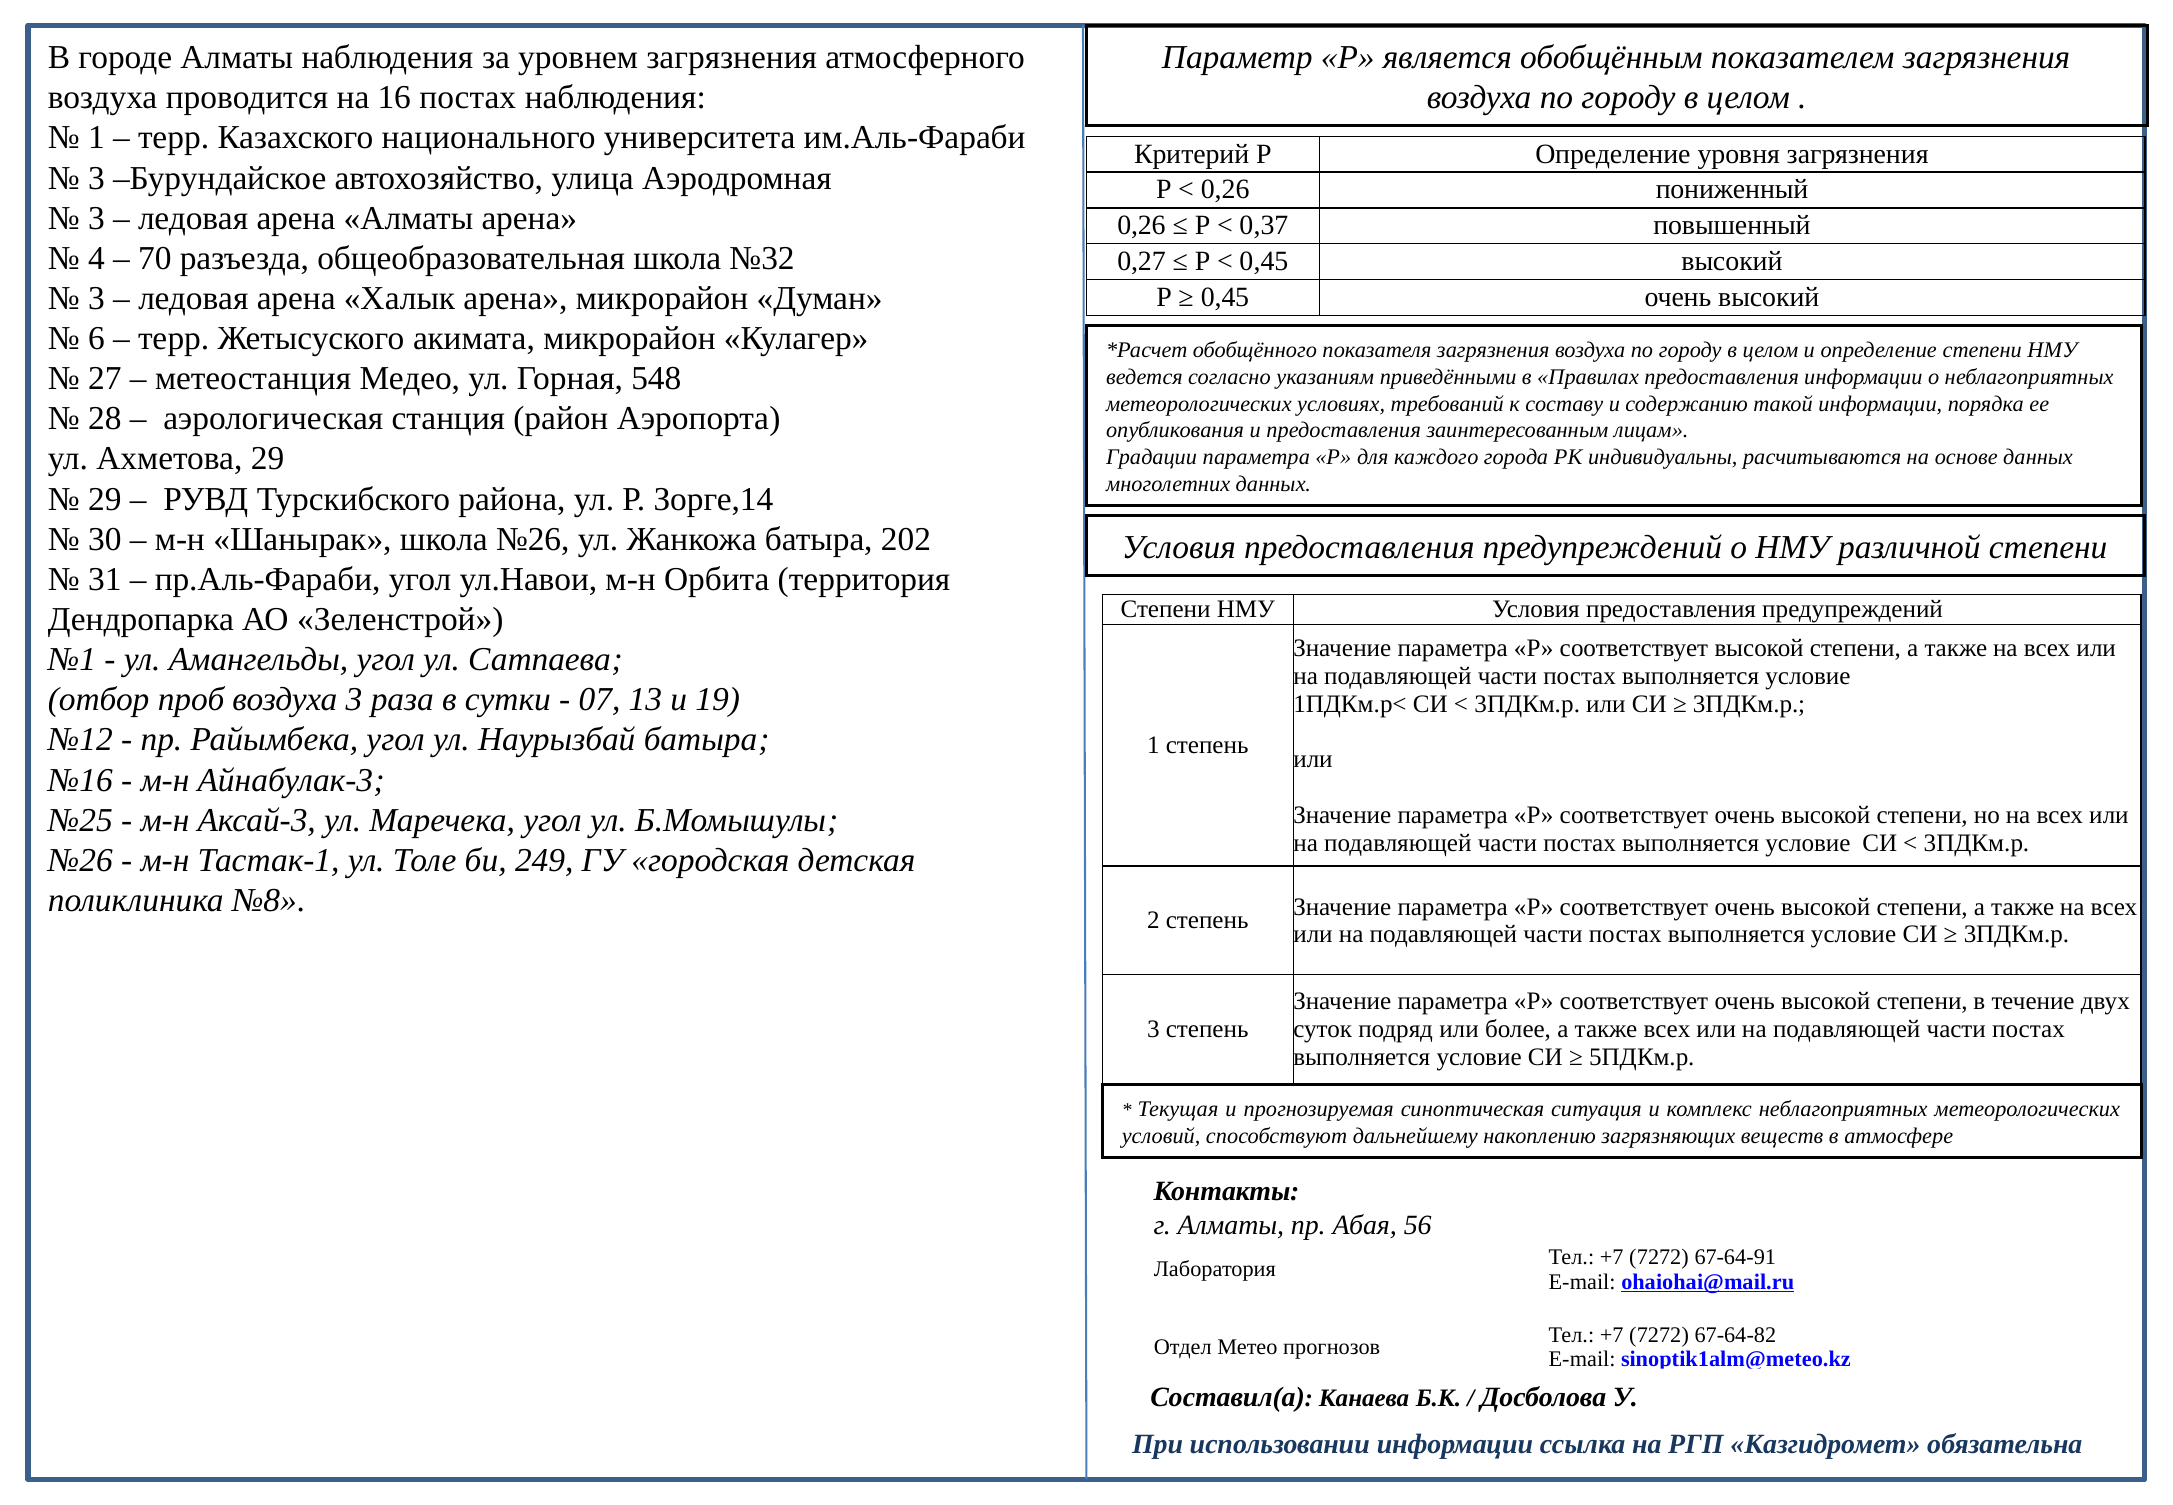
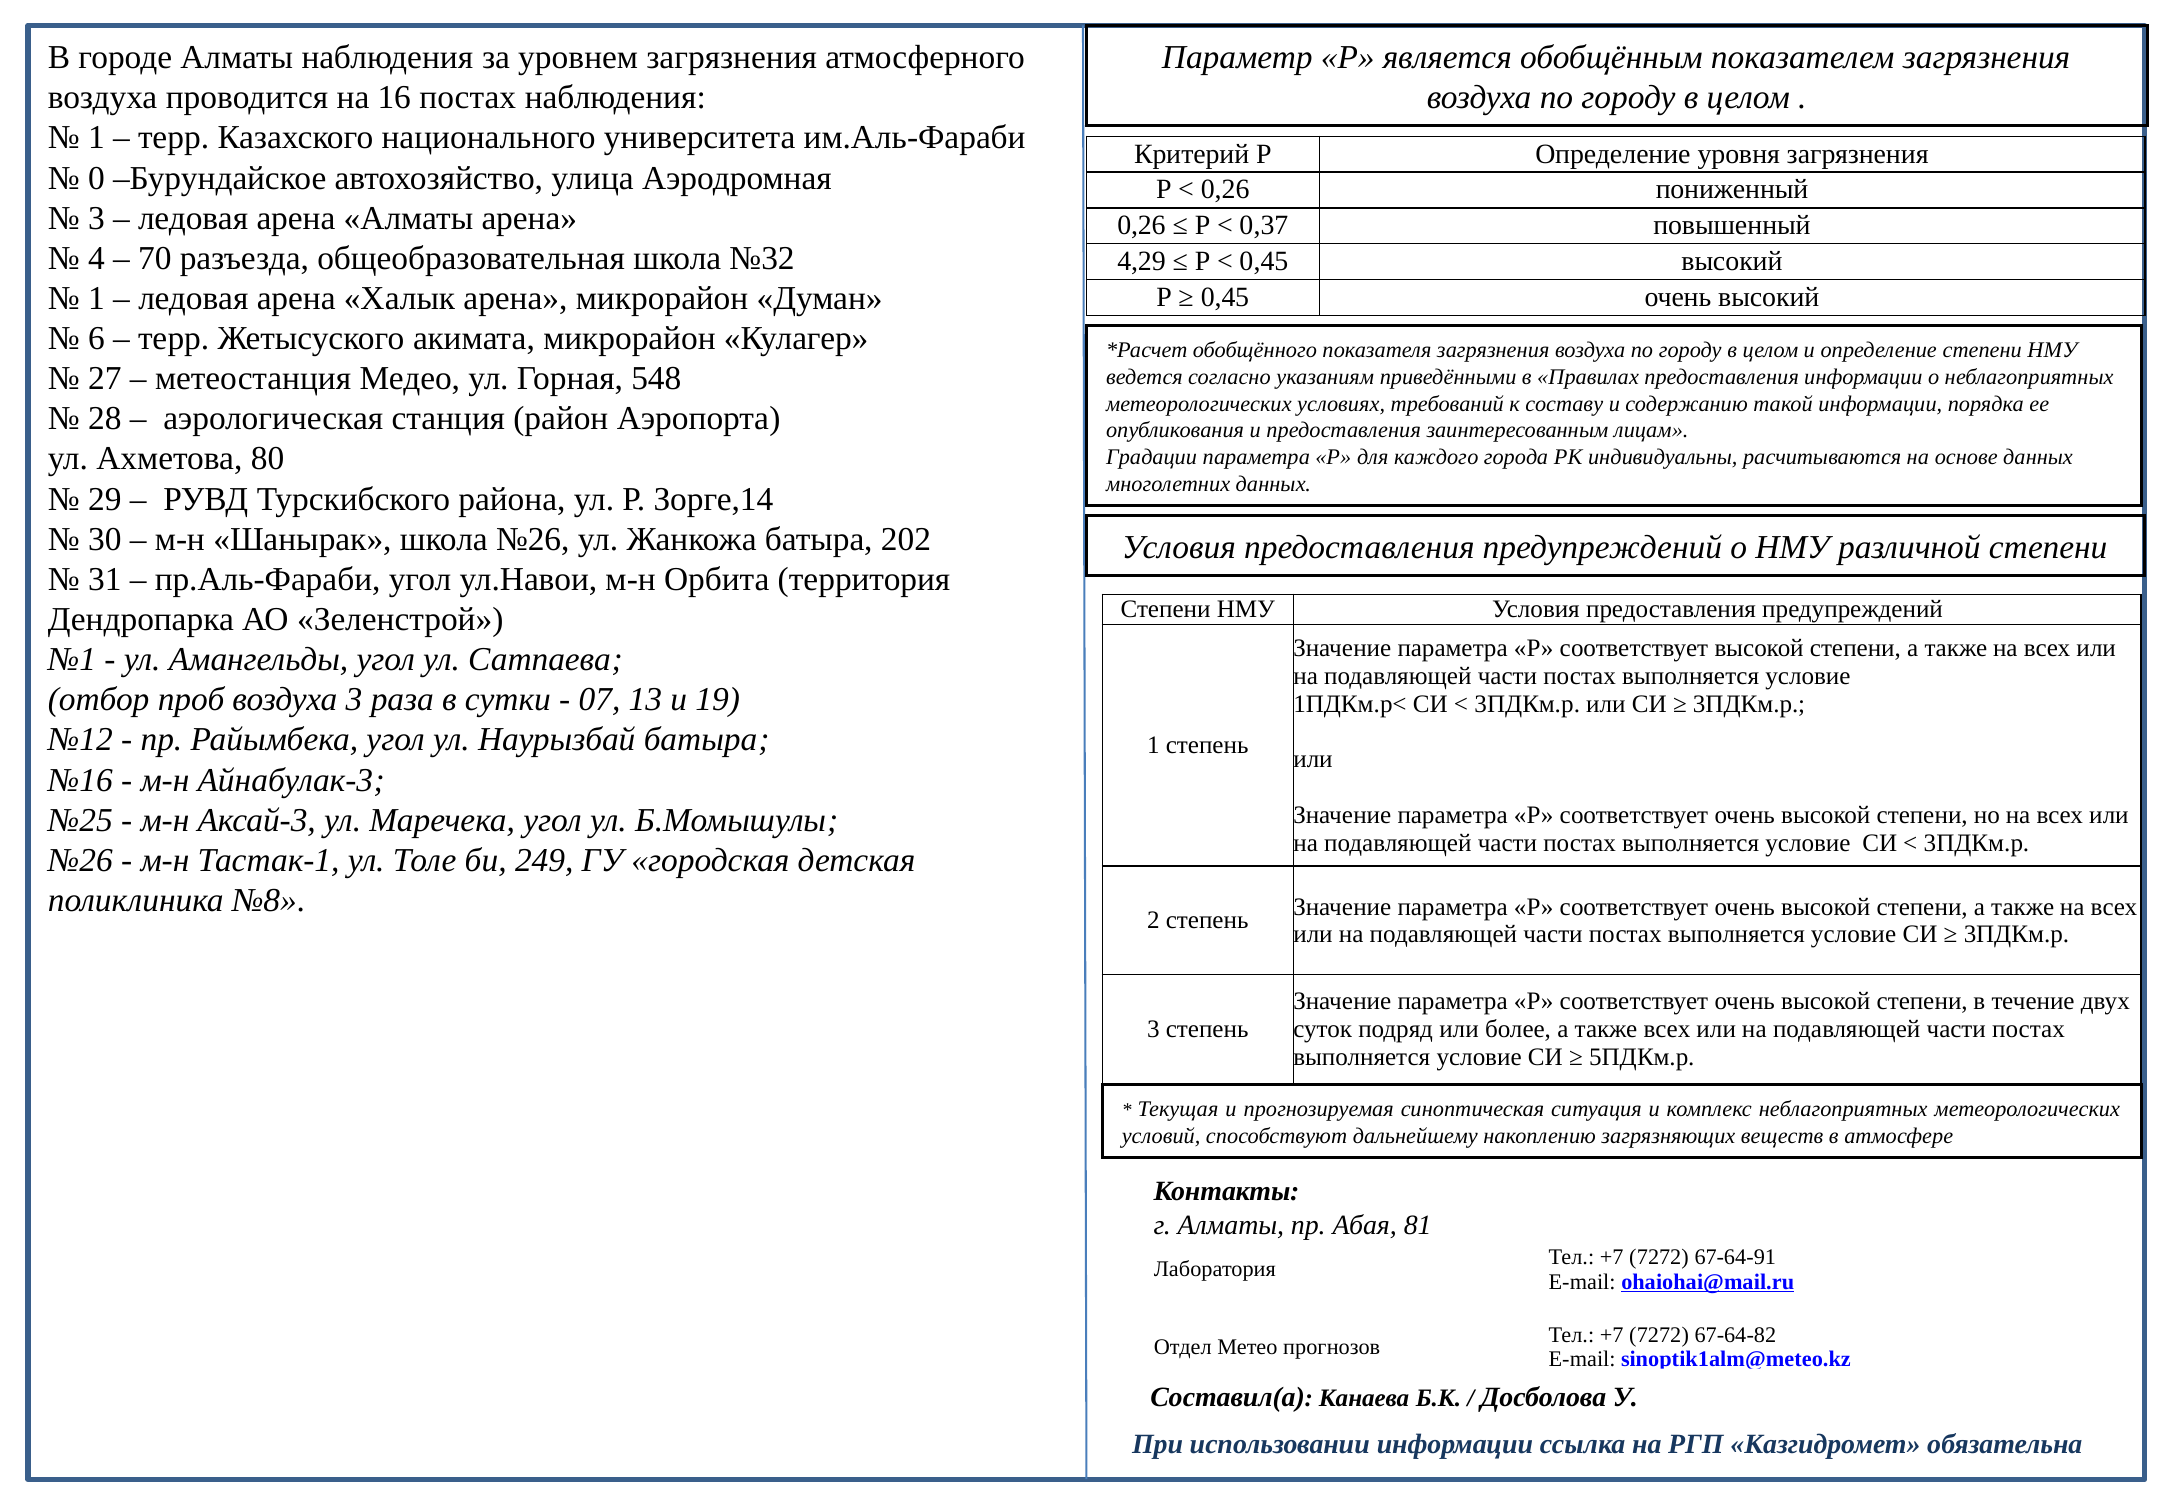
3: 3 -> 0 (96, 178)
0,27: 0,27 -> 4,29 (1141, 261)
3: 3 -> 1 (96, 298)
Ахметова 29: 29 -> 80 (268, 459)
56: 56 -> 81 (1418, 1225)
